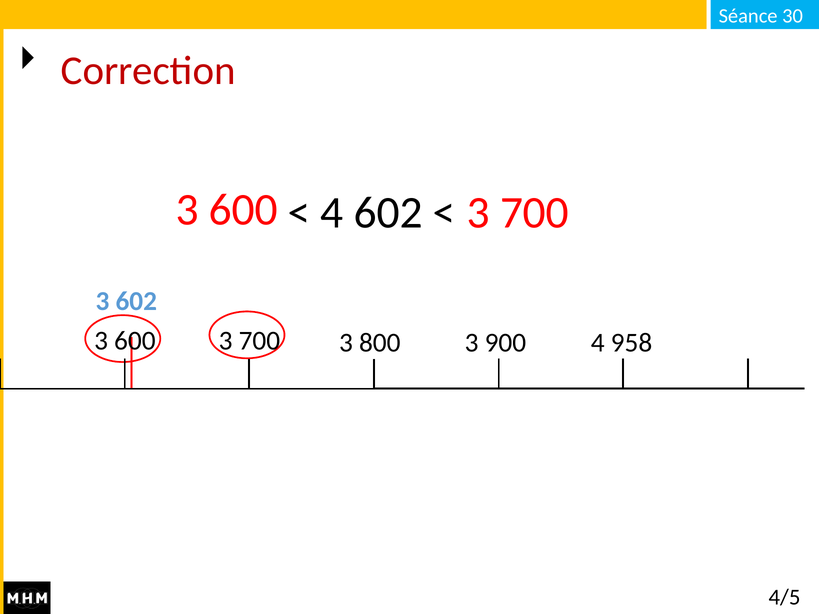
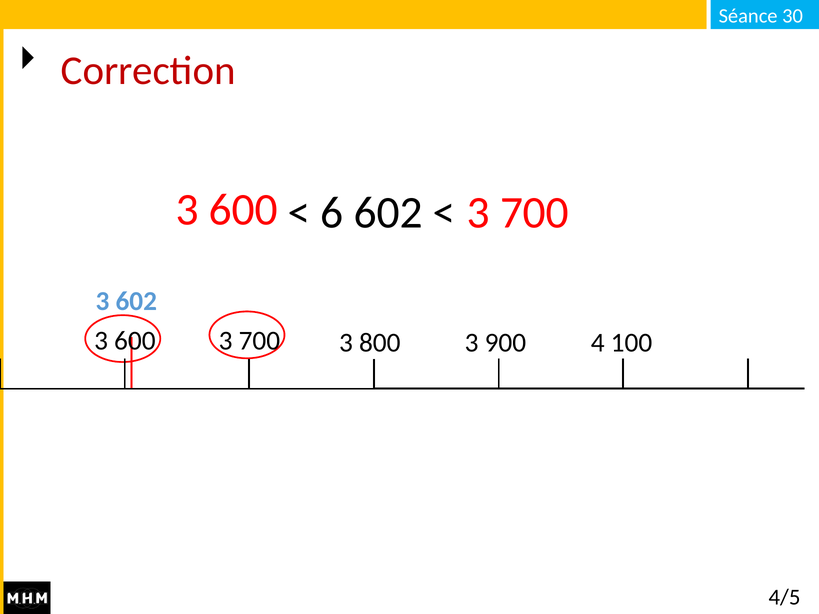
4: 4 -> 6 (332, 213)
958: 958 -> 100 (631, 343)
